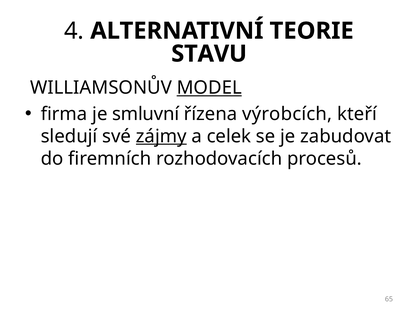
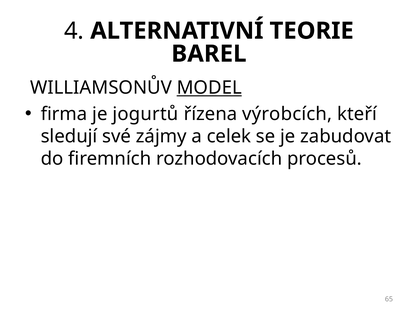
STAVU: STAVU -> BAREL (209, 54)
smluvní: smluvní -> jogurtů (146, 114)
zájmy underline: present -> none (161, 136)
